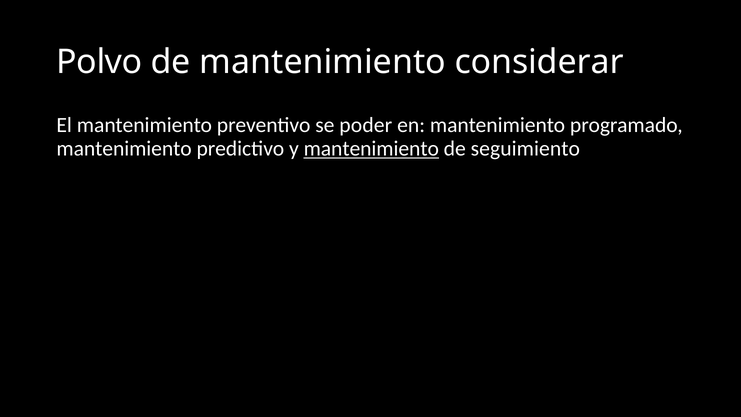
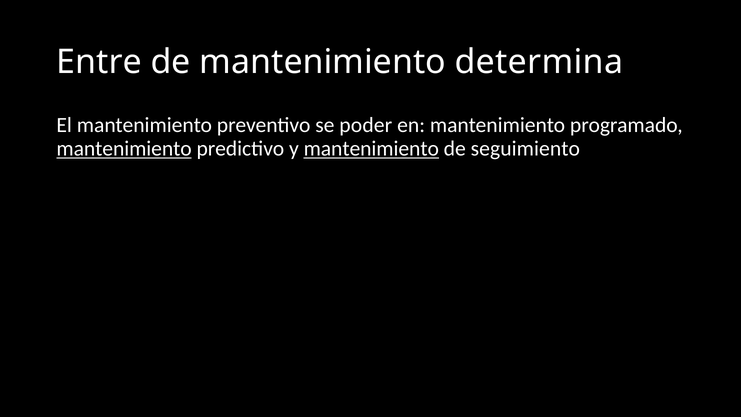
Polvo: Polvo -> Entre (99, 62)
considerar: considerar -> determina (539, 62)
mantenimiento underline: none -> present (124, 149)
